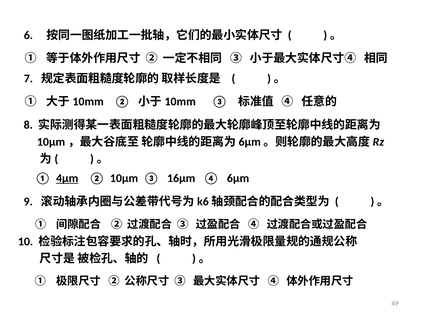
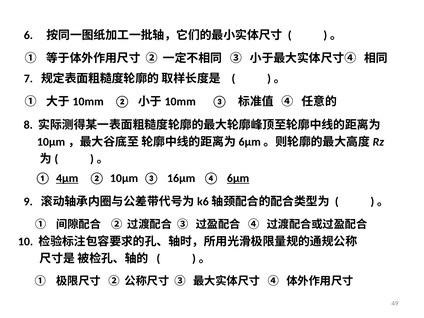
6μm underline: none -> present (238, 178)
